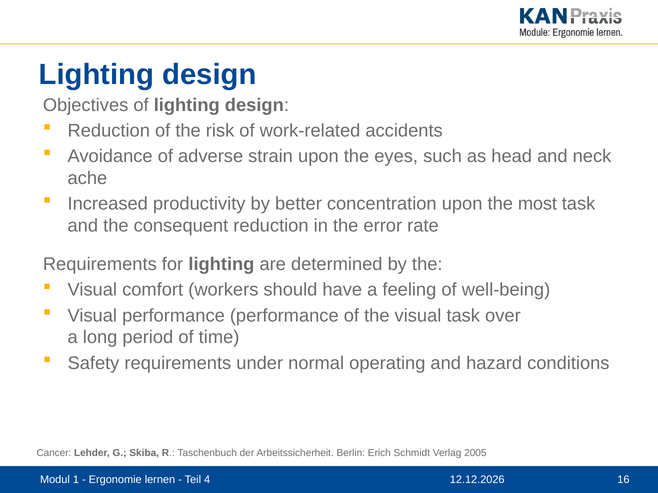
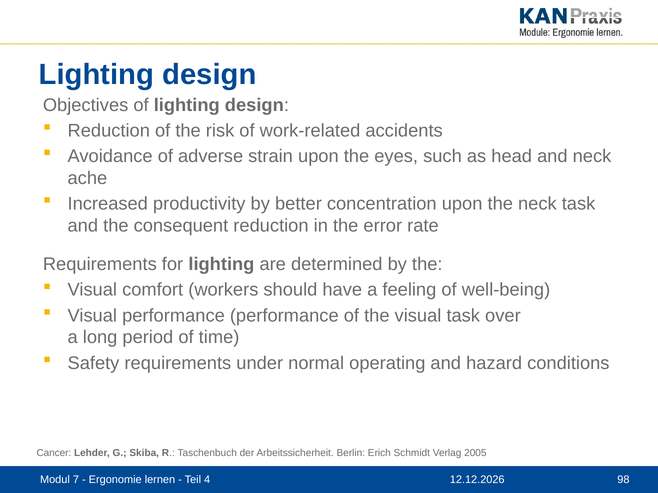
the most: most -> neck (537, 204)
1: 1 -> 7 (76, 480)
16: 16 -> 98 (623, 480)
